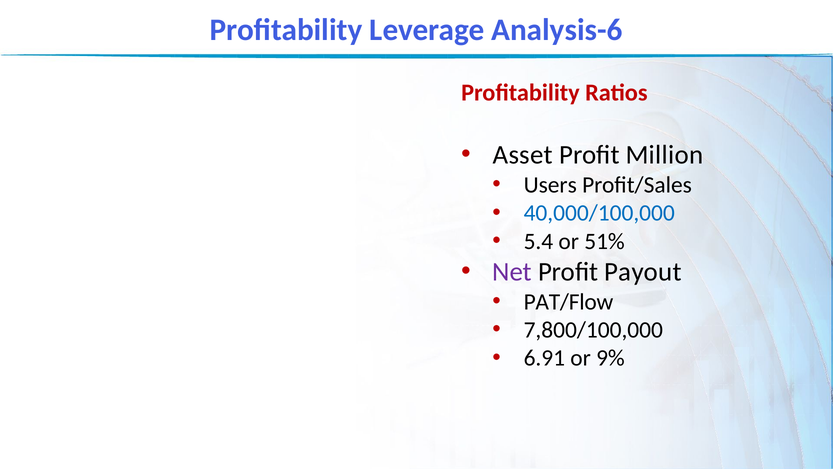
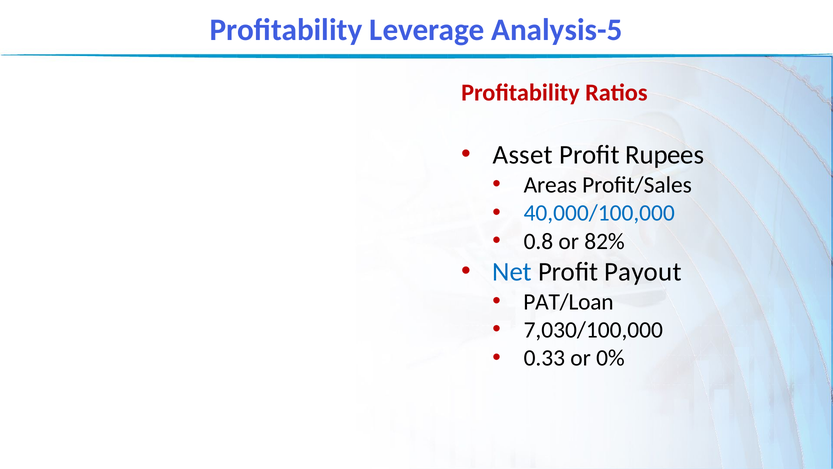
Analysis-6: Analysis-6 -> Analysis-5 (557, 30)
Million: Million -> Rupees (665, 155)
Users: Users -> Areas (550, 185)
5.4: 5.4 -> 0.8 (538, 241)
51%: 51% -> 82% (604, 241)
Net colour: purple -> blue (512, 272)
PAT/Flow: PAT/Flow -> PAT/Loan (568, 301)
7,800/100,000: 7,800/100,000 -> 7,030/100,000 (593, 330)
6.91: 6.91 -> 0.33 (544, 358)
9%: 9% -> 0% (610, 358)
